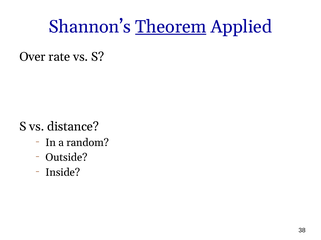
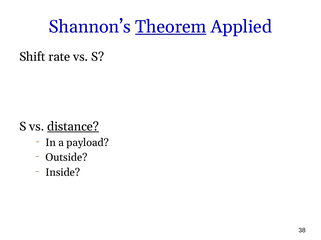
Over: Over -> Shift (32, 57)
distance underline: none -> present (73, 127)
random: random -> payload (88, 143)
